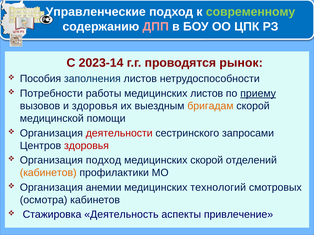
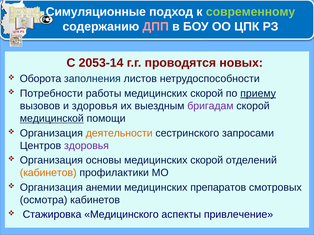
Управленческие: Управленческие -> Симуляционные (96, 12)
2023-14: 2023-14 -> 2053-14 (101, 63)
рынок: рынок -> новых (241, 63)
Пособия: Пособия -> Оборота (40, 79)
работы медицинских листов: листов -> скорой (207, 94)
бригадам colour: orange -> purple (210, 106)
медицинской underline: none -> present (52, 119)
деятельности colour: red -> orange (119, 133)
здоровья colour: red -> purple (86, 146)
Организация подход: подход -> основы (104, 161)
технологий: технологий -> препаратов (218, 188)
Деятельность: Деятельность -> Медицинского (121, 215)
